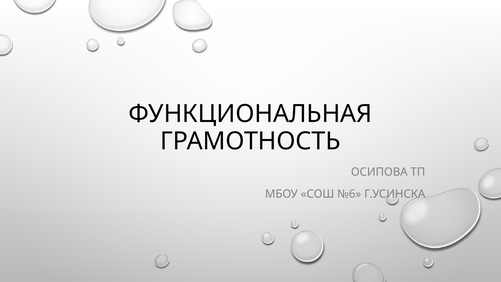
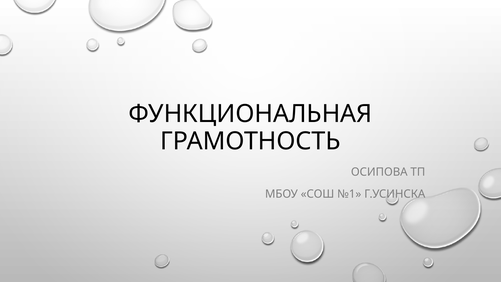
№6: №6 -> №1 (349, 194)
